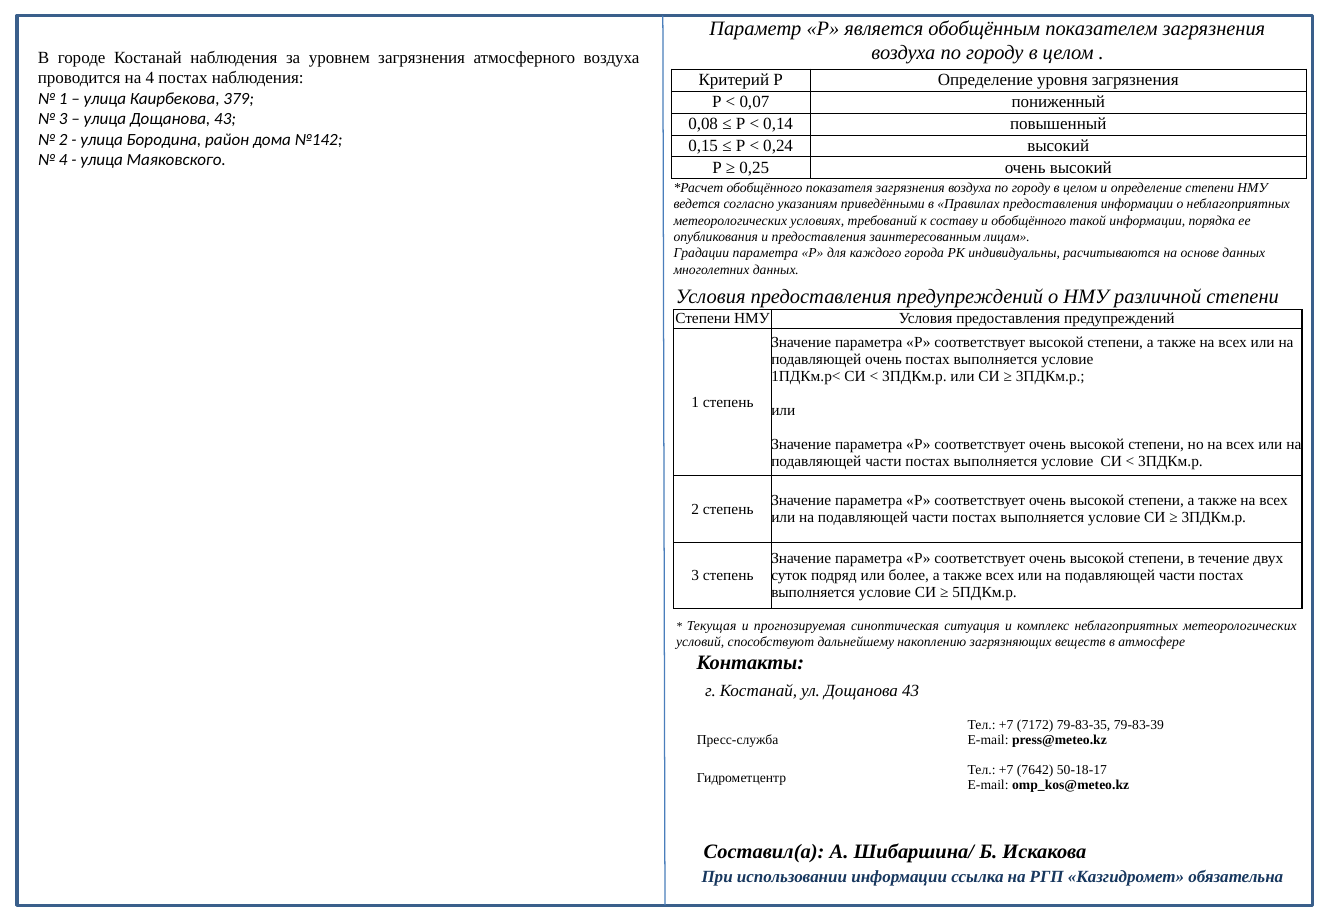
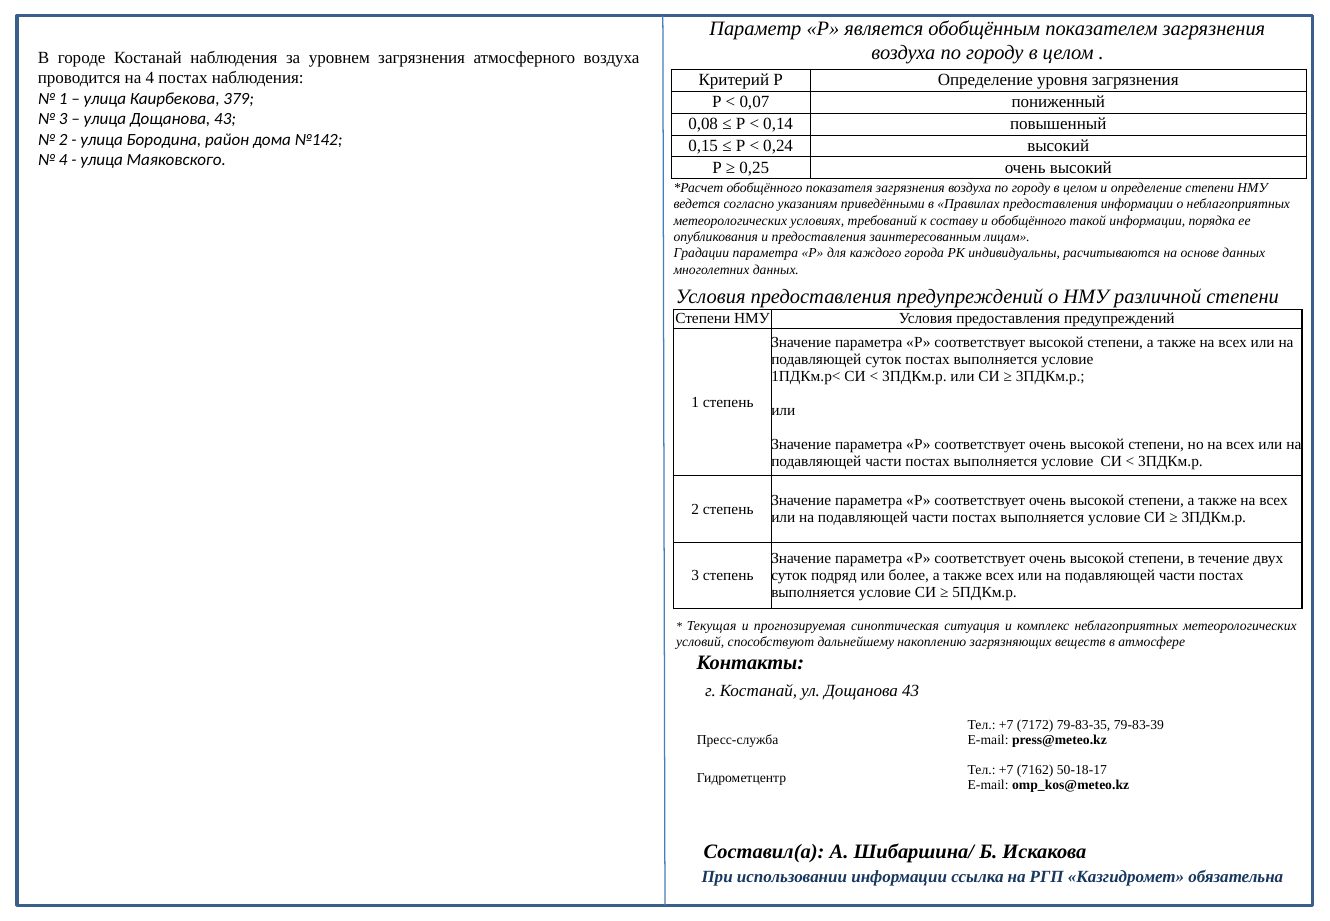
подавляющей очень: очень -> суток (883, 359)
7642: 7642 -> 7162 (1035, 770)
